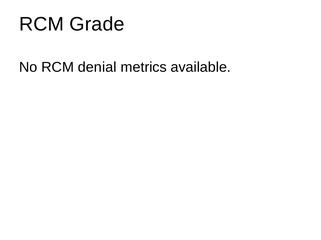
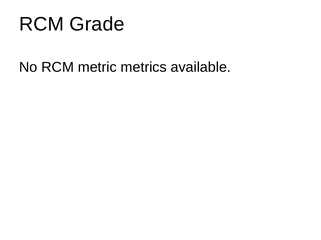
denial: denial -> metric (97, 67)
